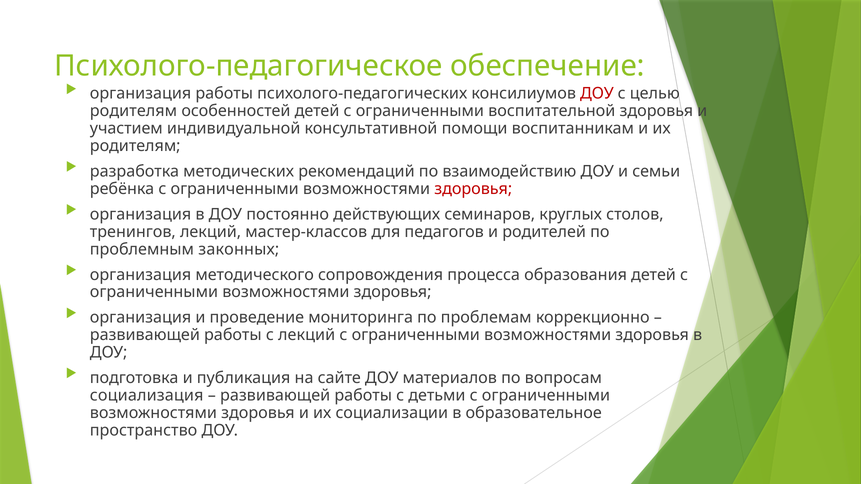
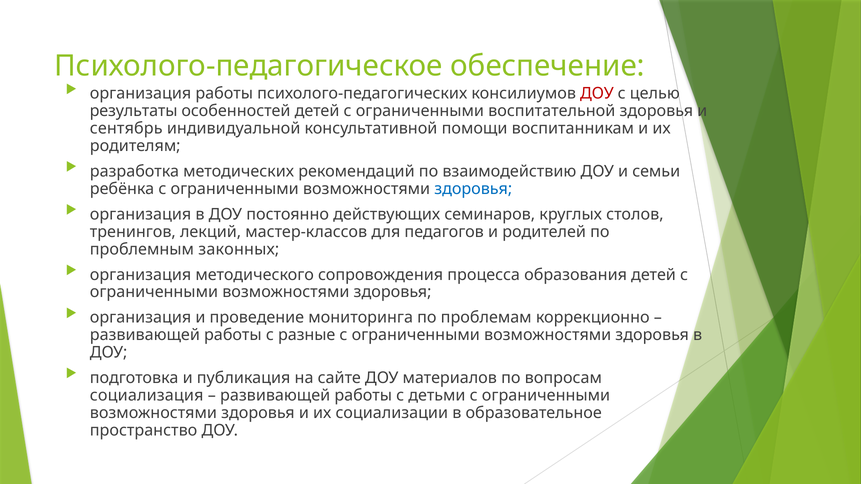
родителям: родителям -> результаты (134, 111)
участием: участием -> сентябрь (126, 129)
здоровья colour: red -> blue (473, 189)
с лекций: лекций -> разные (307, 335)
